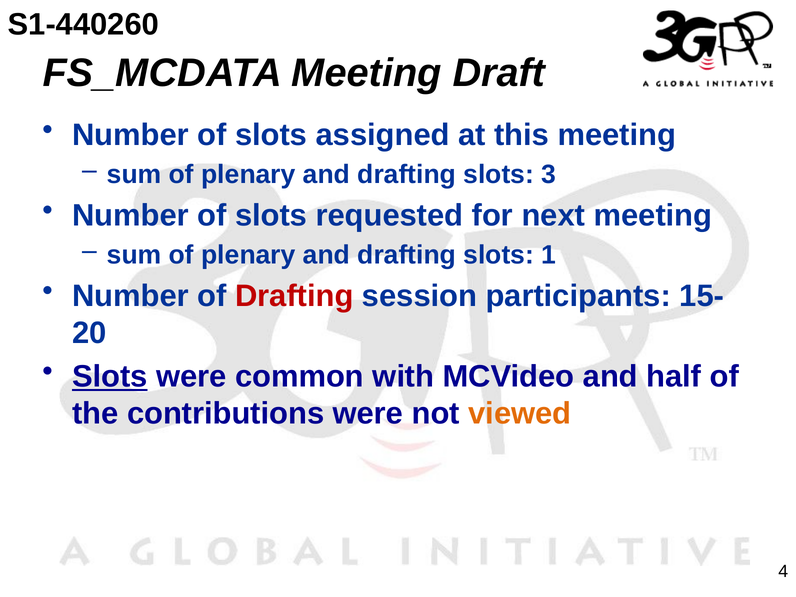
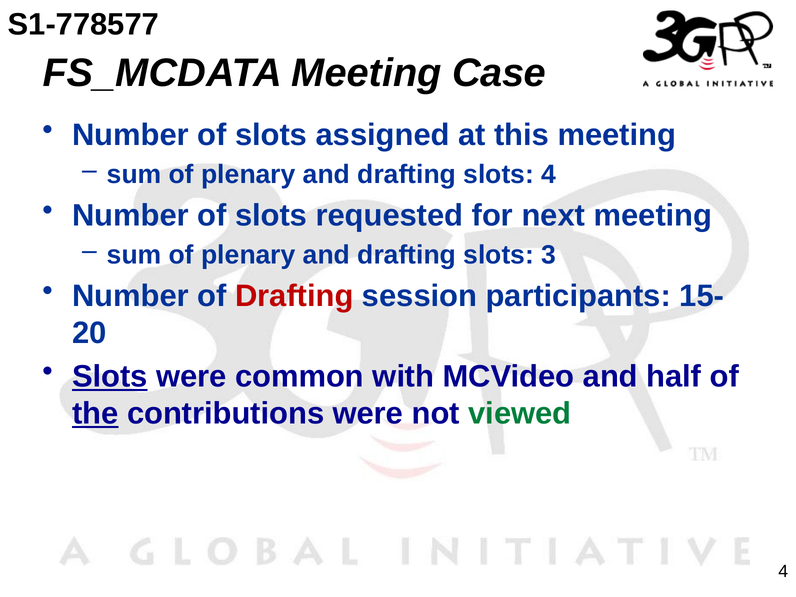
S1-440260: S1-440260 -> S1-778577 (83, 25)
Draft: Draft -> Case (499, 73)
slots 3: 3 -> 4 (549, 175)
1: 1 -> 3 (549, 255)
the underline: none -> present (95, 414)
viewed colour: orange -> green (520, 414)
